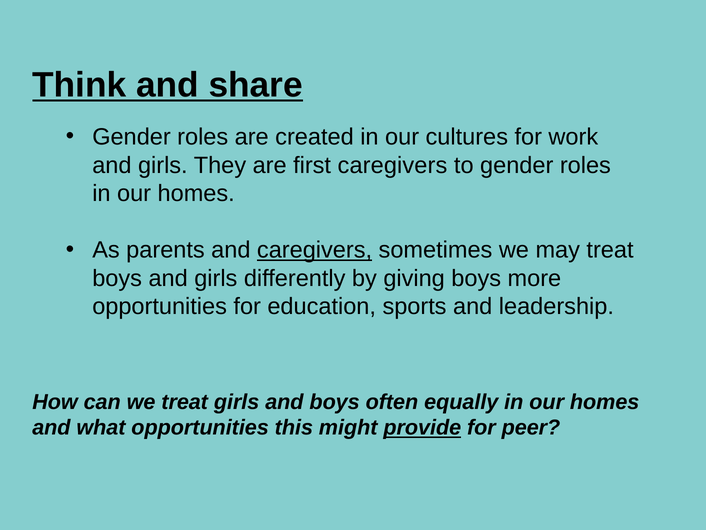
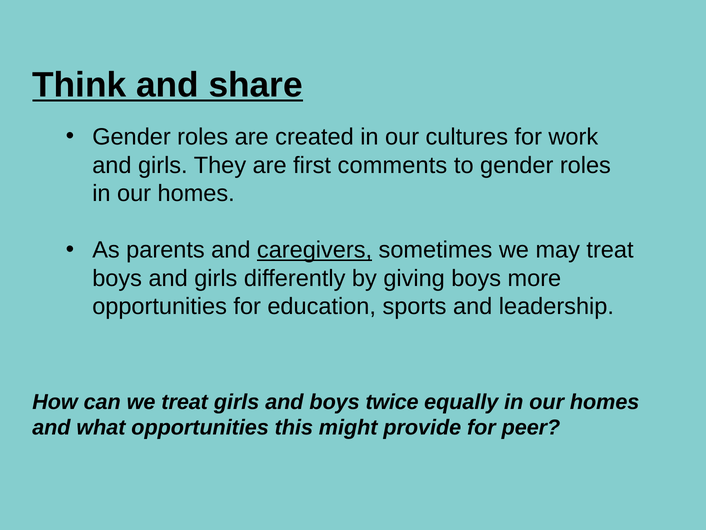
first caregivers: caregivers -> comments (392, 165)
often: often -> twice (392, 402)
provide underline: present -> none (422, 427)
